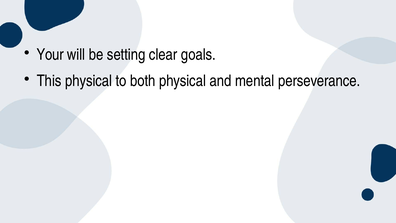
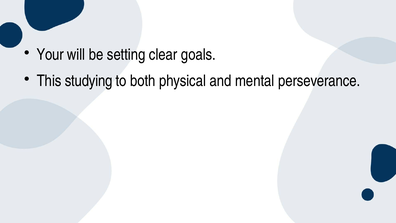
This physical: physical -> studying (89, 81)
